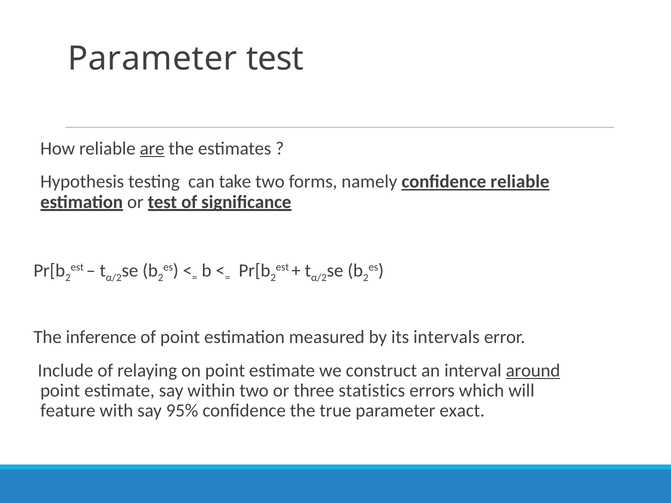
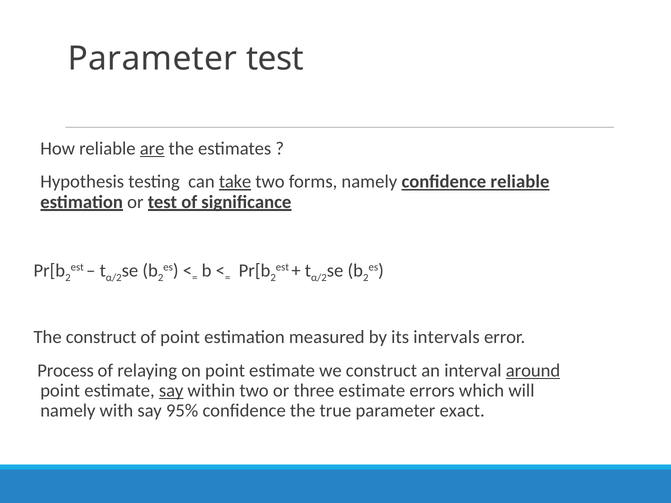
take underline: none -> present (235, 182)
The inference: inference -> construct (101, 338)
Include: Include -> Process (66, 371)
say underline: none -> present (171, 391)
three statistics: statistics -> estimate (372, 391)
feature: feature -> namely (68, 411)
